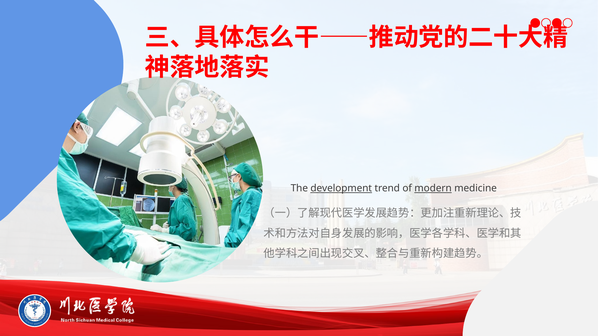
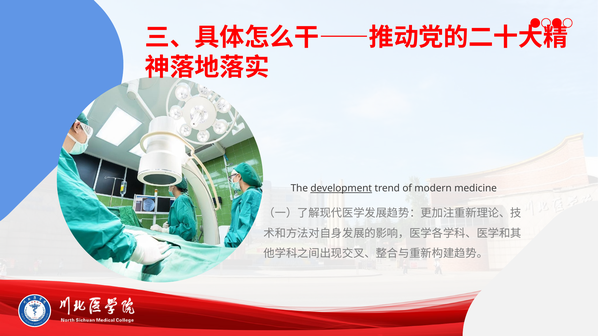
modern underline: present -> none (433, 189)
